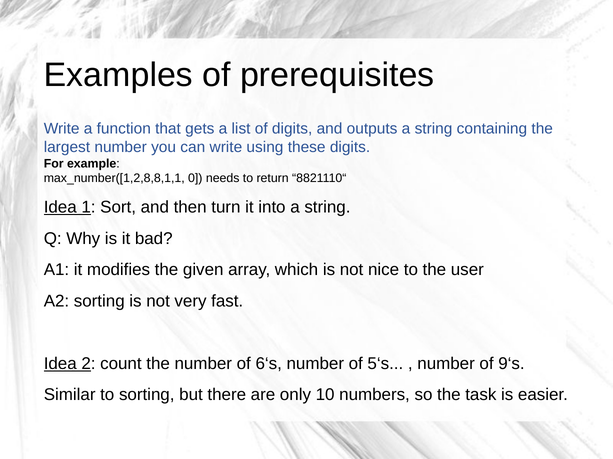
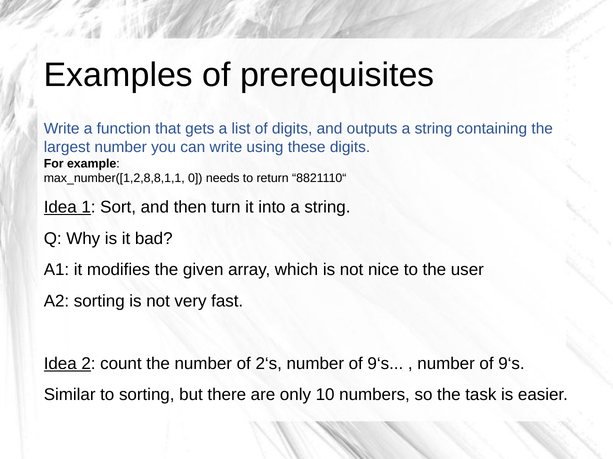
6‘s: 6‘s -> 2‘s (269, 364)
5‘s: 5‘s -> 9‘s (385, 364)
